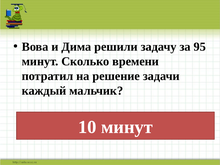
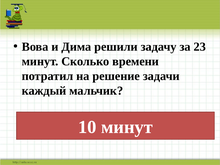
95: 95 -> 23 (200, 47)
